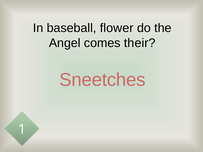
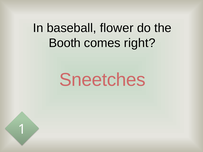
Angel: Angel -> Booth (65, 43)
their: their -> right (140, 43)
